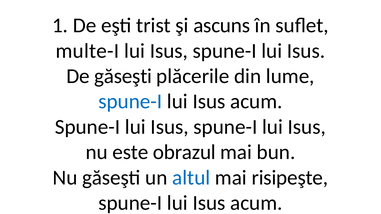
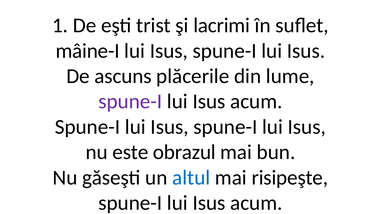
ascuns: ascuns -> lacrimi (222, 25)
multe-I: multe-I -> mâine-I (88, 51)
De găseşti: găseşti -> ascuns (123, 76)
spune-I colour: blue -> purple (130, 102)
